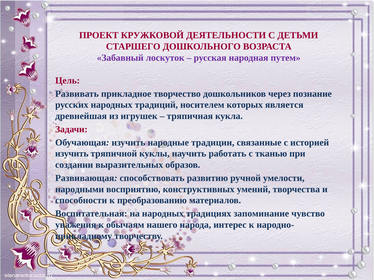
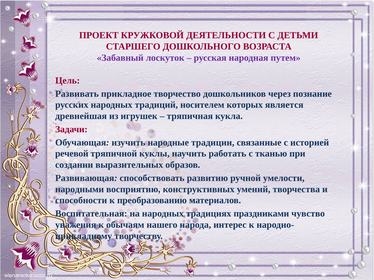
изучить: изучить -> речевой (72, 154)
запоминание: запоминание -> праздниками (261, 214)
